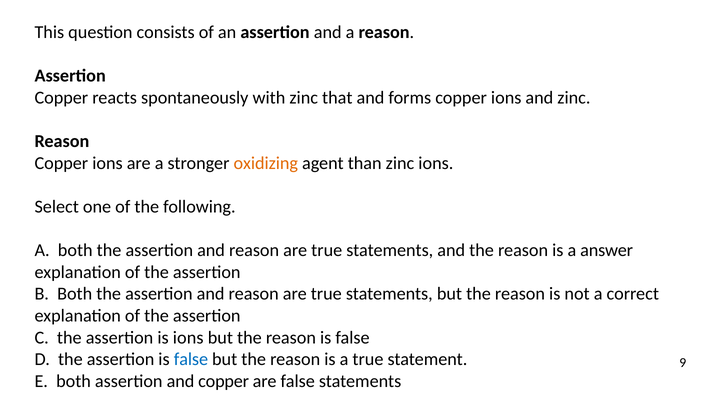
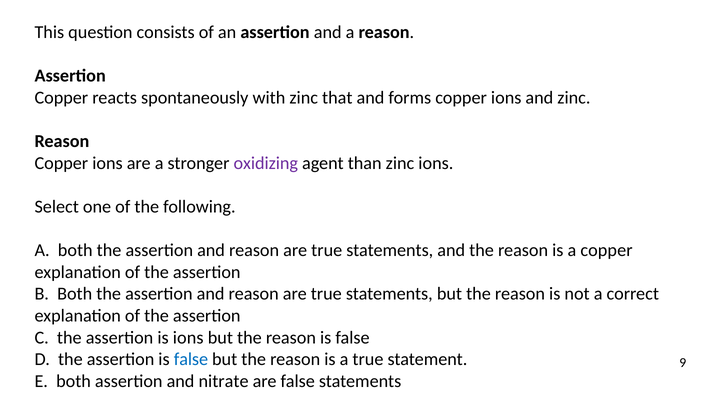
oxidizing colour: orange -> purple (266, 163)
a answer: answer -> copper (606, 250)
and copper: copper -> nitrate (224, 381)
